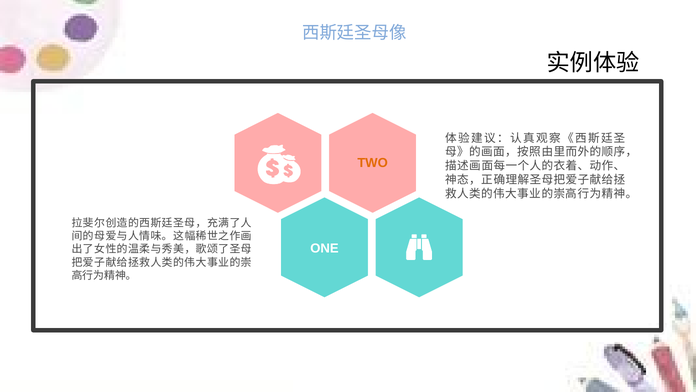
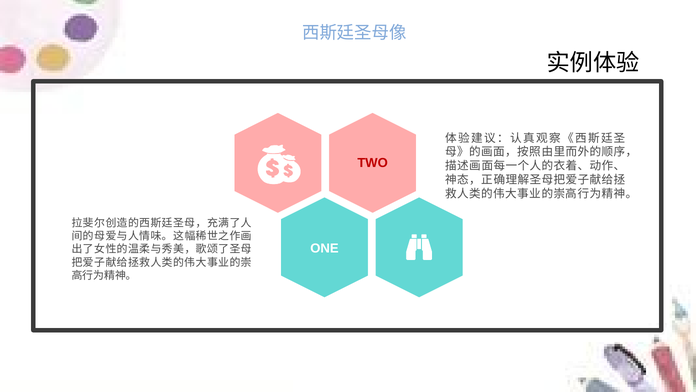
TWO colour: orange -> red (373, 163)
